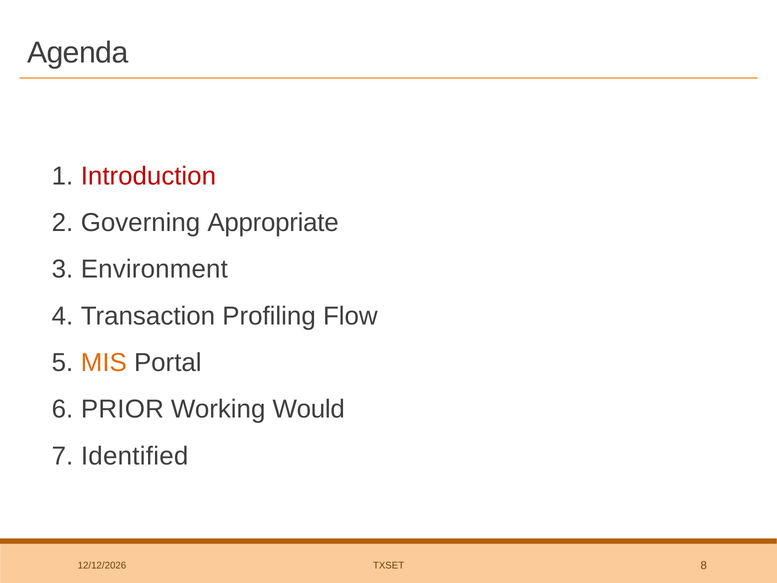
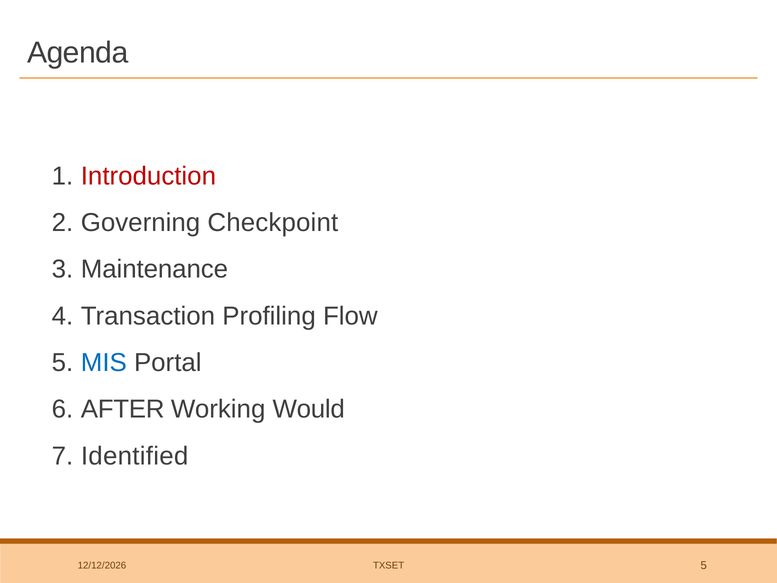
Appropriate: Appropriate -> Checkpoint (273, 223)
Environment: Environment -> Maintenance (154, 269)
MIS colour: orange -> blue (104, 363)
PRIOR: PRIOR -> AFTER (123, 409)
TXSET 8: 8 -> 5 (704, 565)
